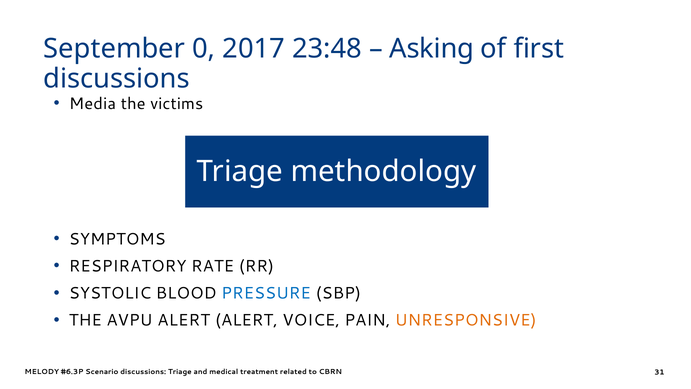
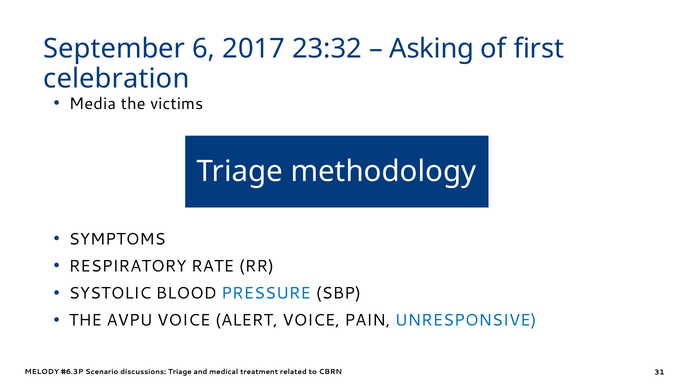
0: 0 -> 6 (204, 49)
23:48: 23:48 -> 23:32 (327, 49)
discussions: discussions -> celebration (116, 78)
AVPU ALERT: ALERT -> VOICE (184, 320)
UNRESPONSIVE colour: orange -> blue (466, 320)
